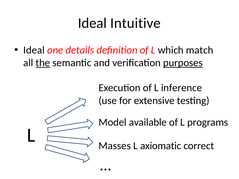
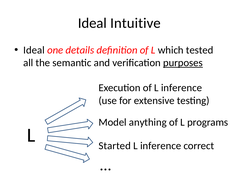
match: match -> tested (200, 50)
the underline: present -> none (43, 63)
available: available -> anything (148, 122)
Masses: Masses -> Started (115, 146)
axiomatic: axiomatic -> inference (161, 146)
